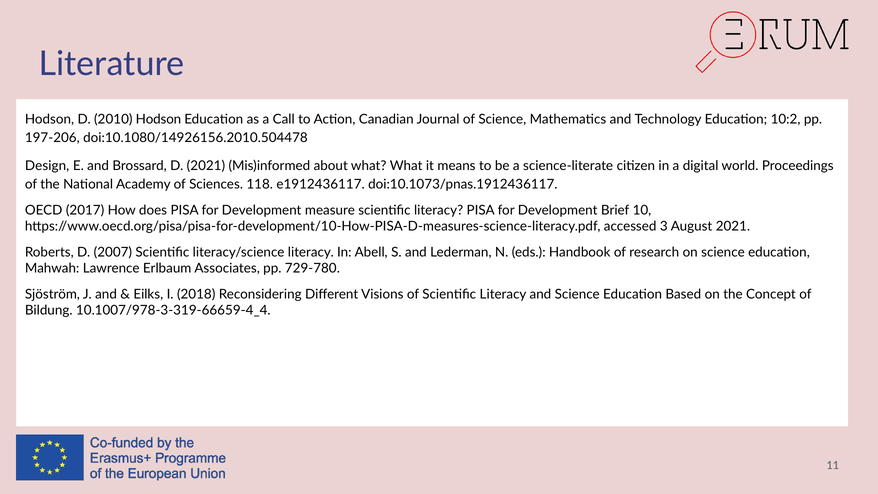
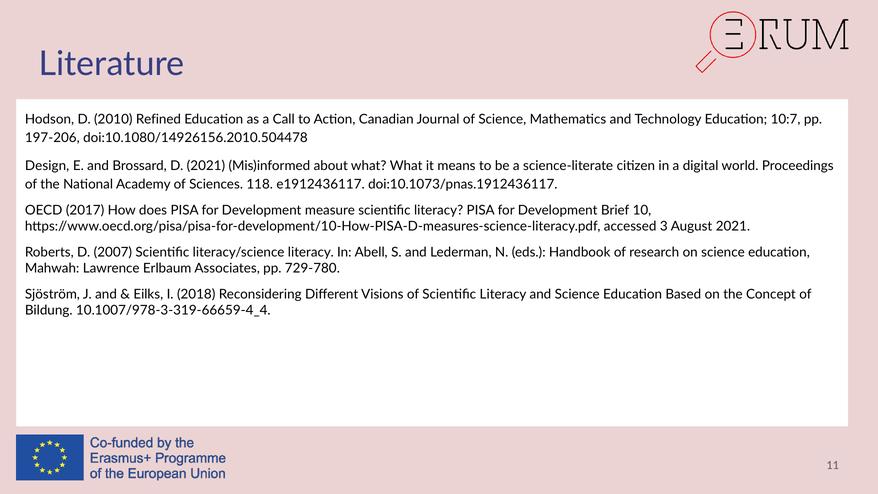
2010 Hodson: Hodson -> Refined (158, 119)
10:2: 10:2 -> 10:7 (786, 119)
